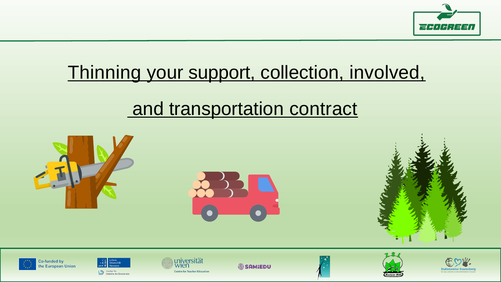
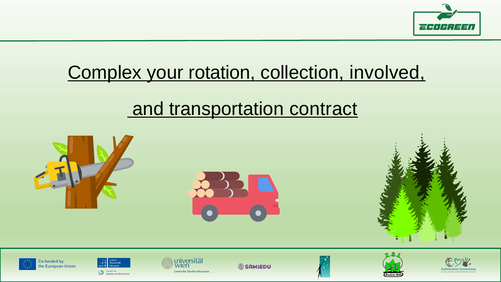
Thinning: Thinning -> Complex (105, 73)
support: support -> rotation (222, 73)
